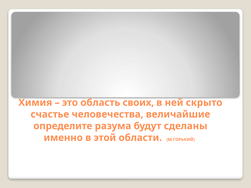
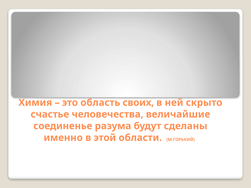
определите: определите -> соединенье (63, 126)
